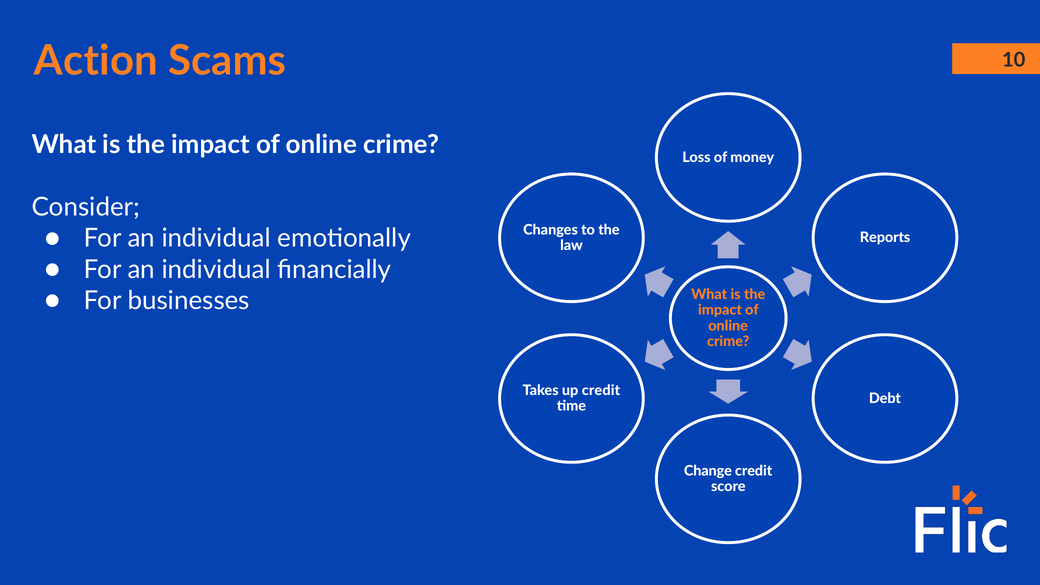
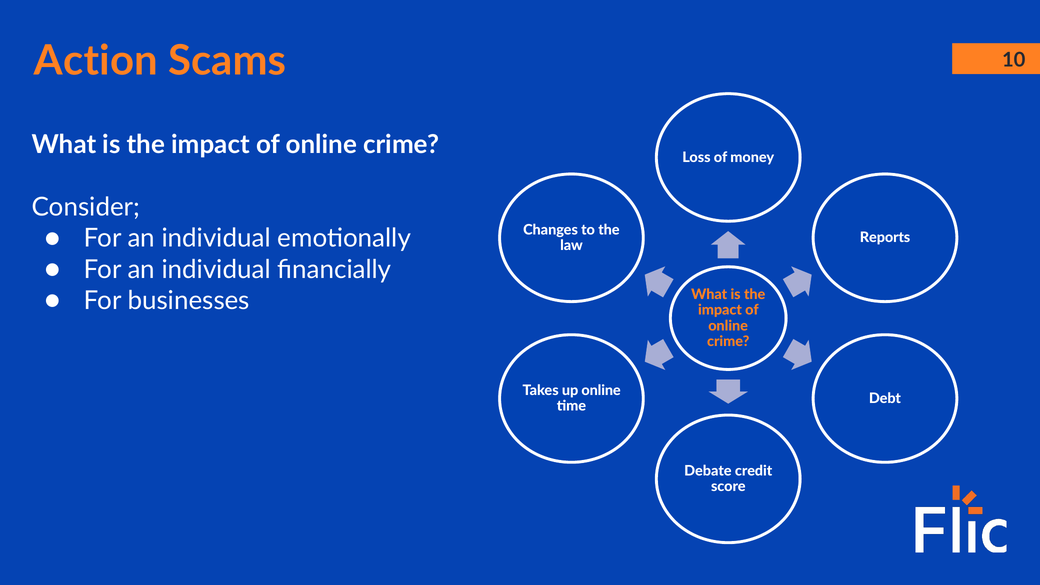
up credit: credit -> online (601, 391)
Change: Change -> Debate (708, 471)
